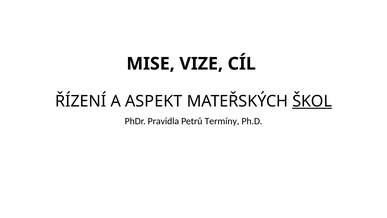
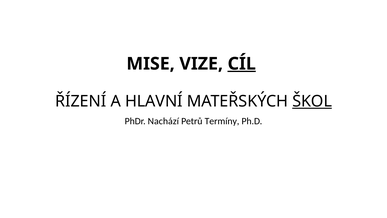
CÍL underline: none -> present (242, 64)
ASPEKT: ASPEKT -> HLAVNÍ (154, 101)
Pravidla: Pravidla -> Nachází (163, 121)
